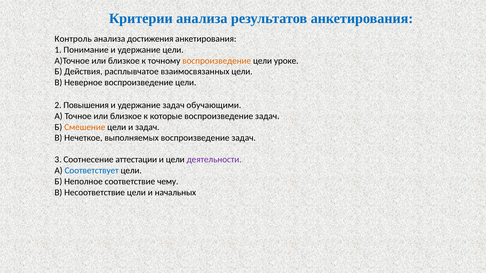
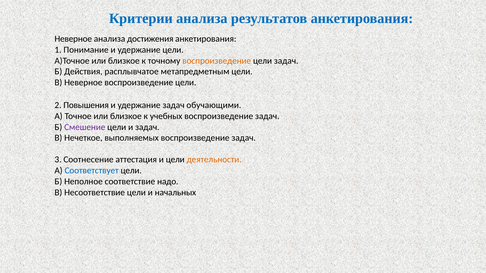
Контроль: Контроль -> Неверное (73, 39)
цели уроке: уроке -> задач (286, 61)
взаимосвязанных: взаимосвязанных -> метапредметным (195, 72)
которые: которые -> учебных (166, 116)
Смешение colour: orange -> purple (85, 127)
аттестации: аттестации -> аттестация (136, 160)
деятельности colour: purple -> orange (214, 160)
чему: чему -> надо (168, 182)
